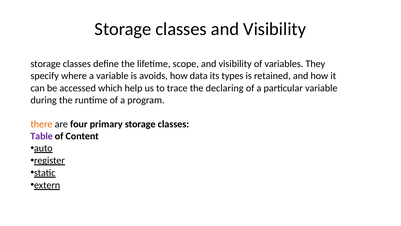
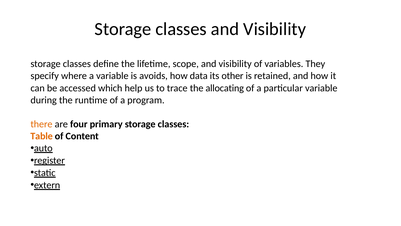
types: types -> other (232, 76)
declaring: declaring -> allocating (225, 88)
Table colour: purple -> orange (42, 136)
